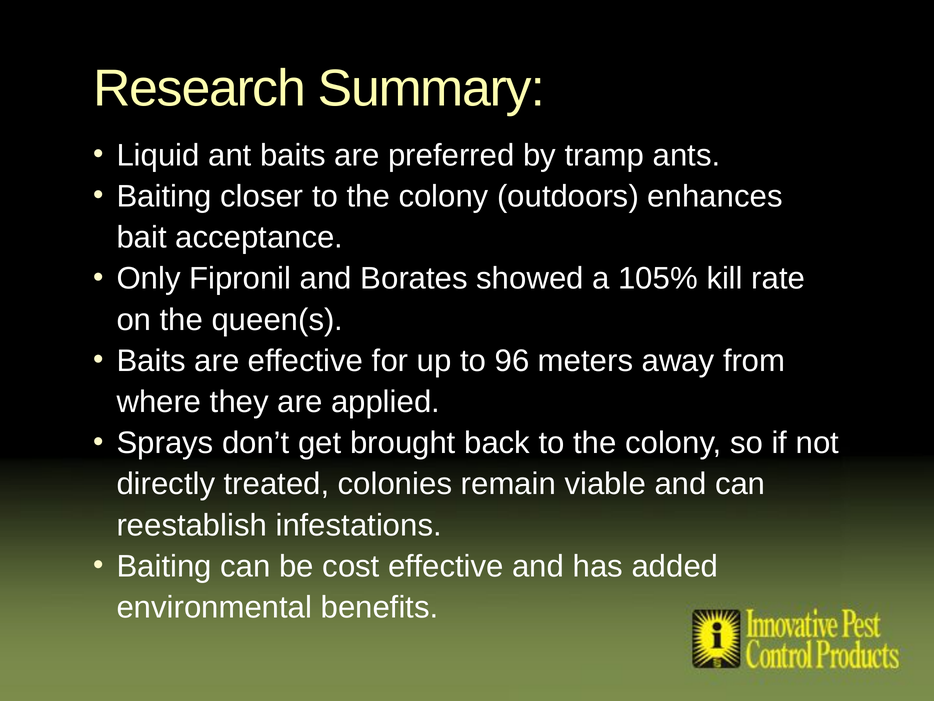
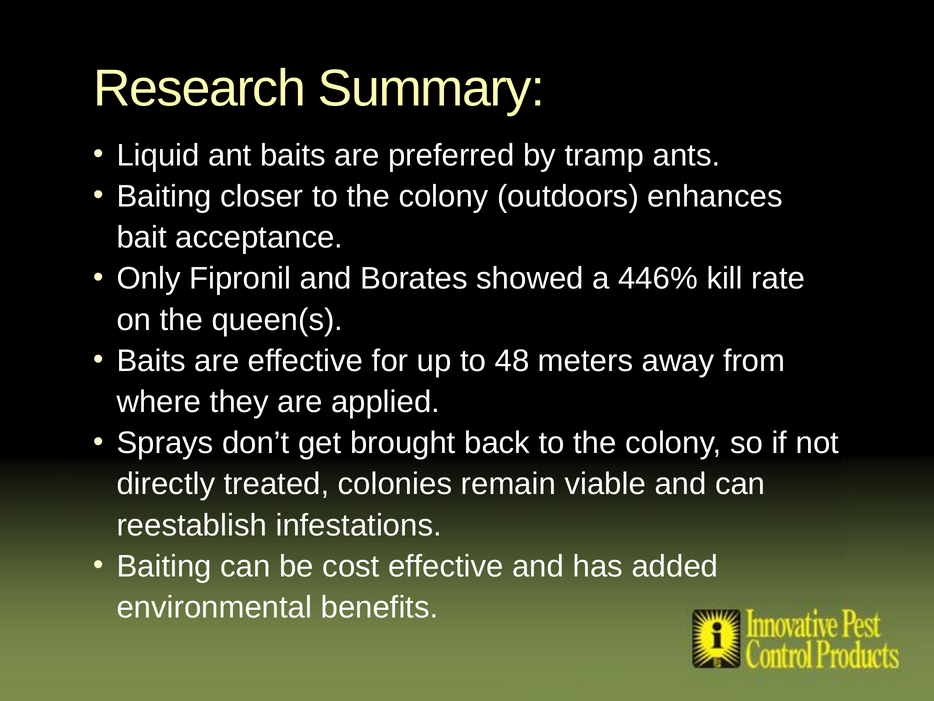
105%: 105% -> 446% (658, 278)
96: 96 -> 48 (512, 361)
